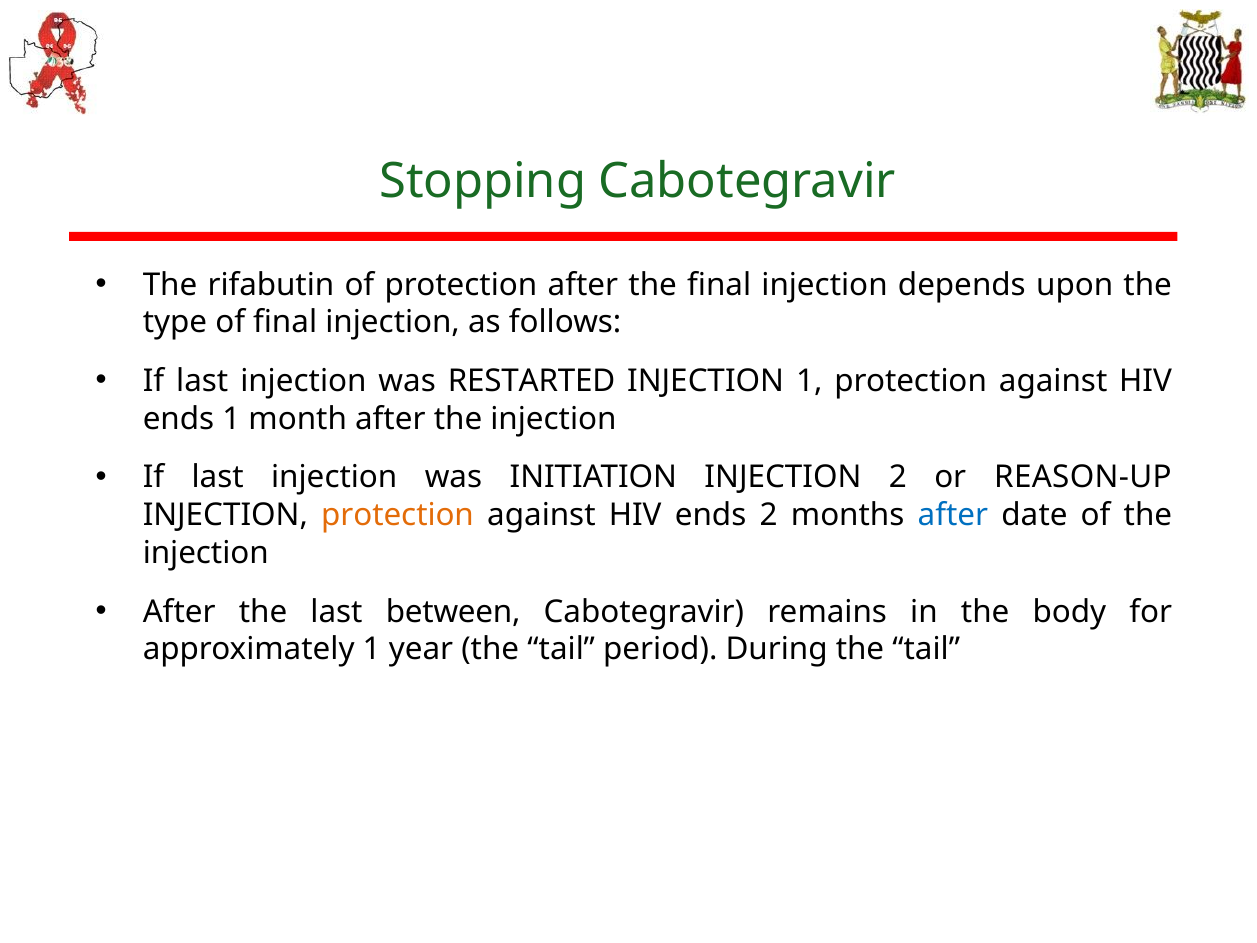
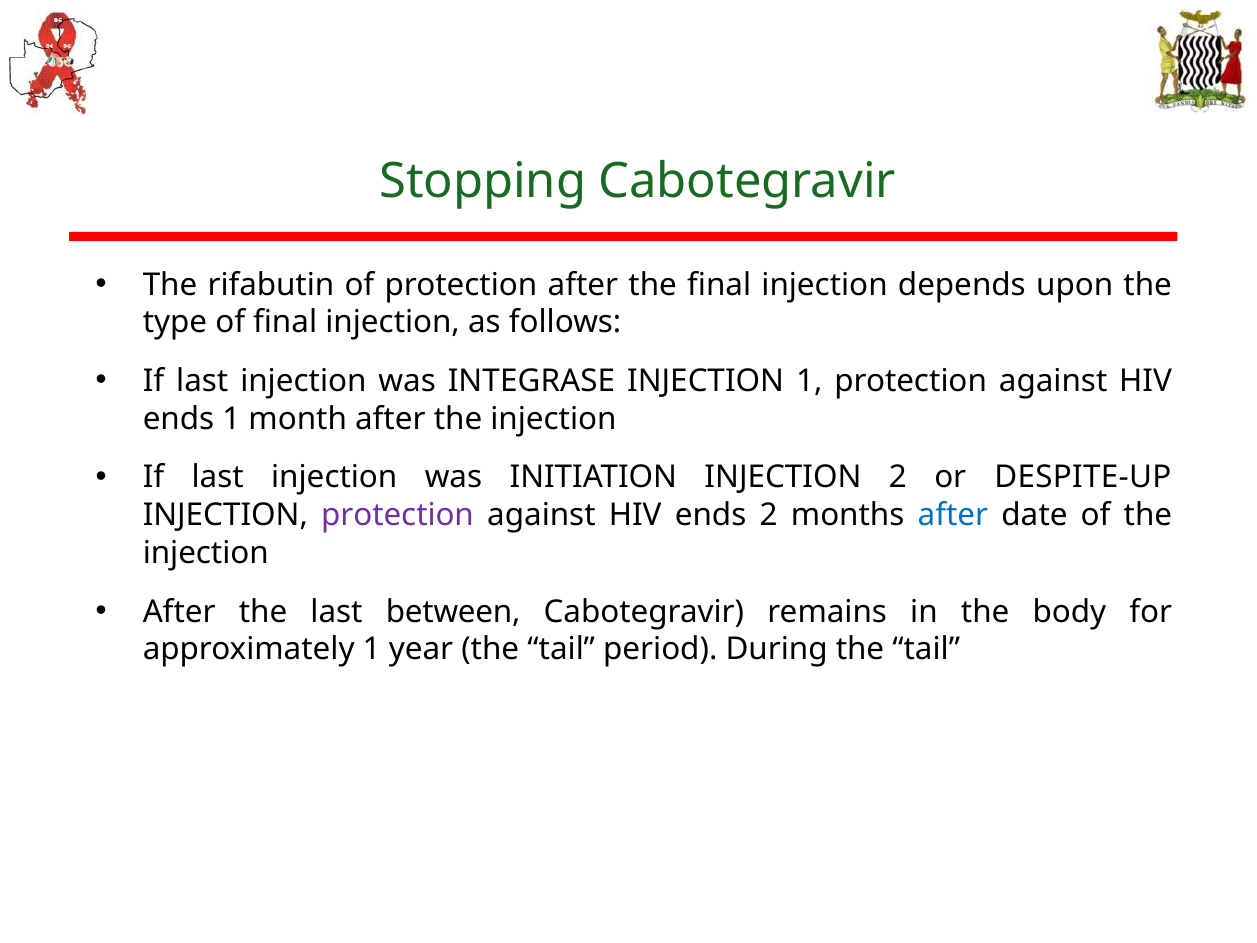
RESTARTED: RESTARTED -> INTEGRASE (531, 381)
REASON-UP: REASON-UP -> DESPITE-UP (1083, 477)
protection colour: orange -> purple (398, 515)
